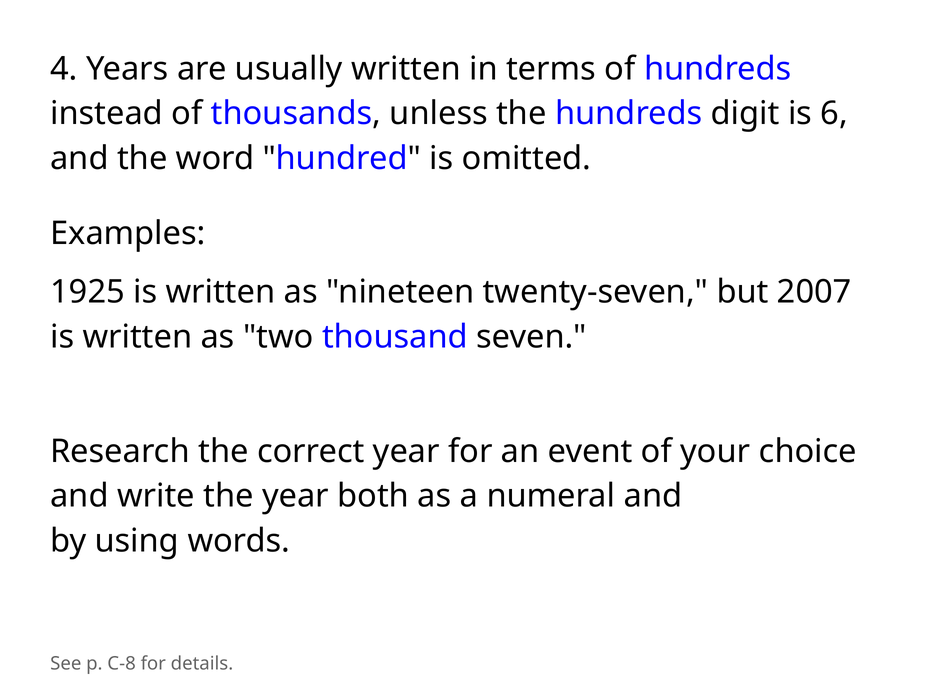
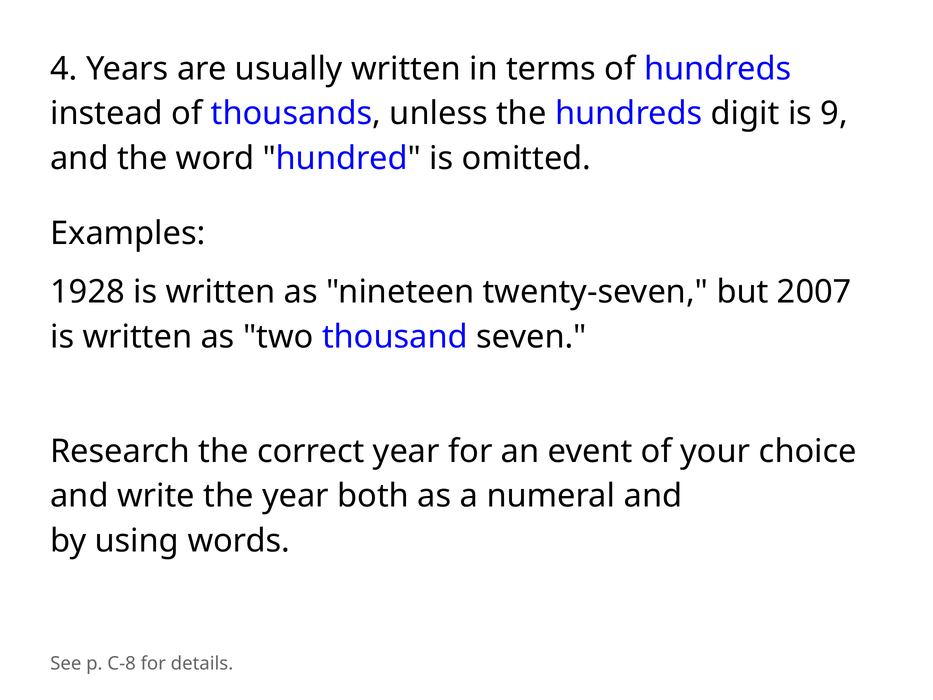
6: 6 -> 9 (834, 113)
1925: 1925 -> 1928 (88, 292)
